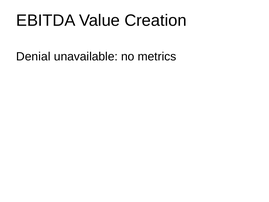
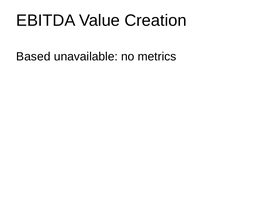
Denial: Denial -> Based (33, 56)
